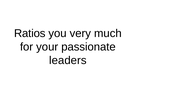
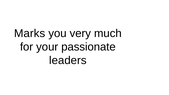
Ratios: Ratios -> Marks (30, 33)
